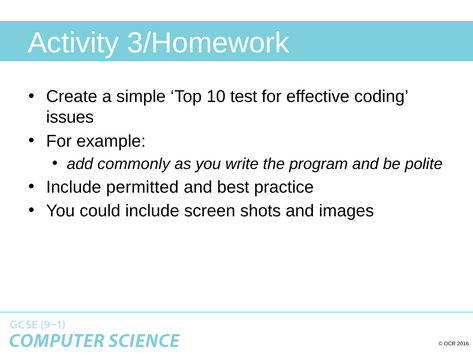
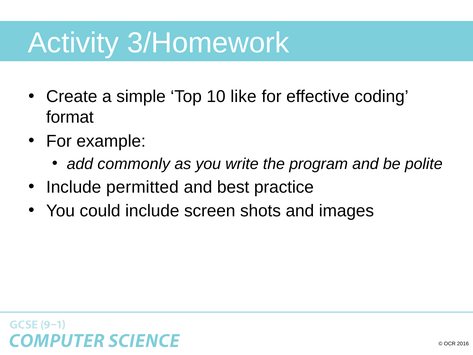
test: test -> like (243, 97)
issues: issues -> format (70, 117)
